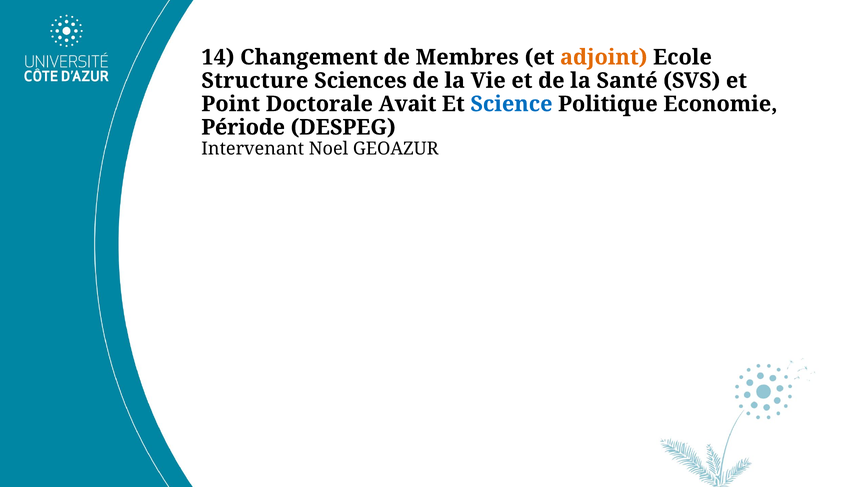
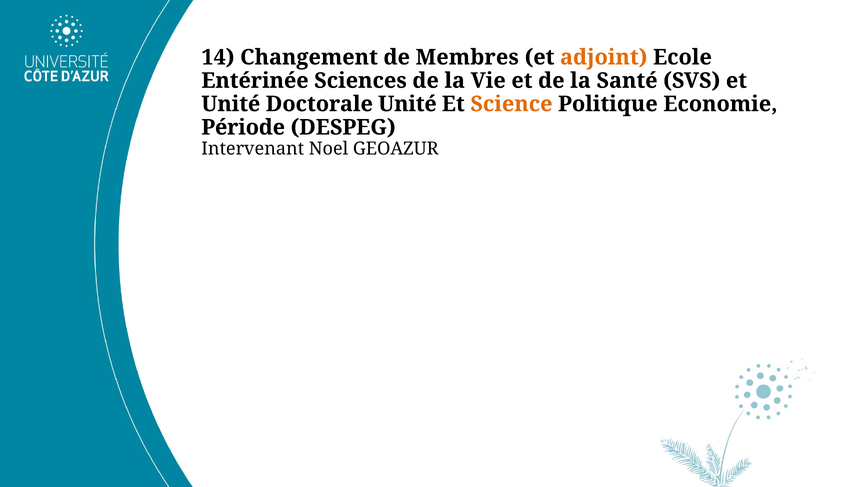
Structure: Structure -> Entérinée (255, 81)
Point: Point -> Unité (231, 104)
Doctorale Avait: Avait -> Unité (407, 104)
Science colour: blue -> orange (511, 104)
